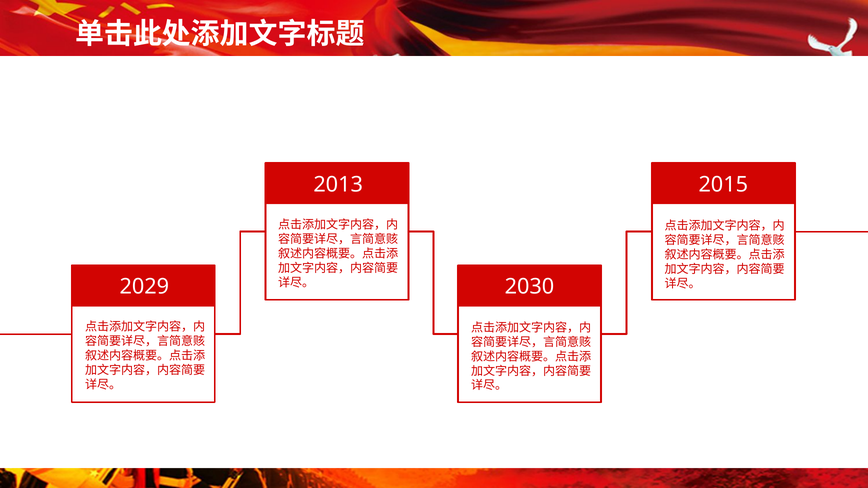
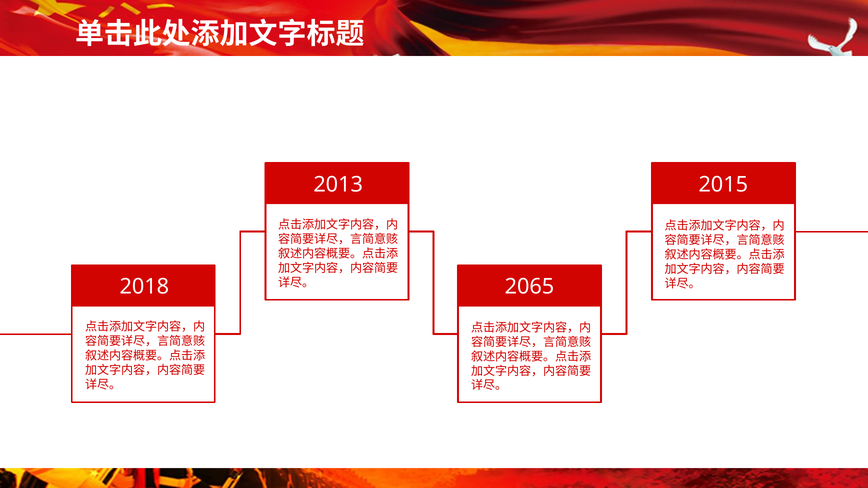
2029: 2029 -> 2018 (144, 287)
2030: 2030 -> 2065 (529, 287)
